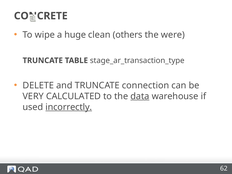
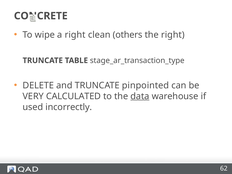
a huge: huge -> right (75, 35)
the were: were -> right (173, 35)
connection: connection -> pinpointed (145, 85)
incorrectly underline: present -> none (69, 107)
